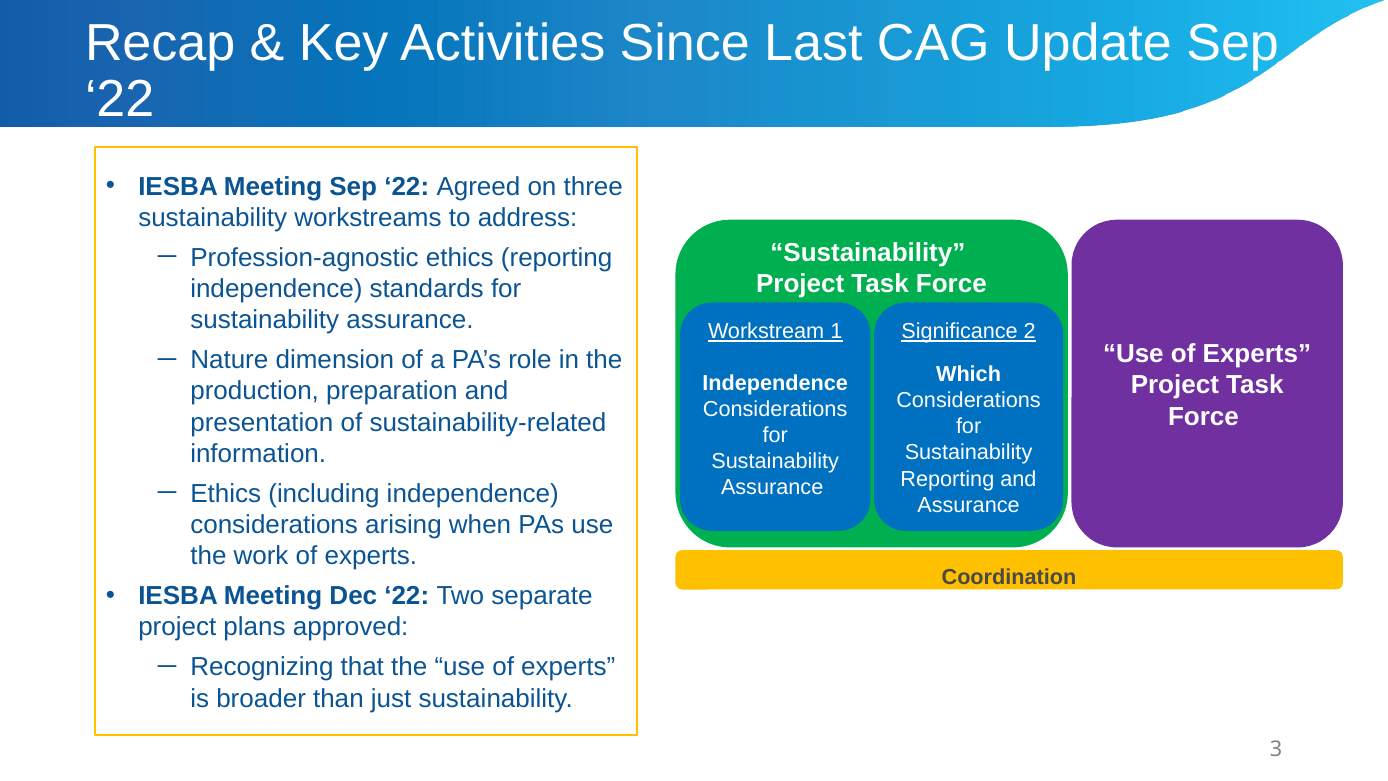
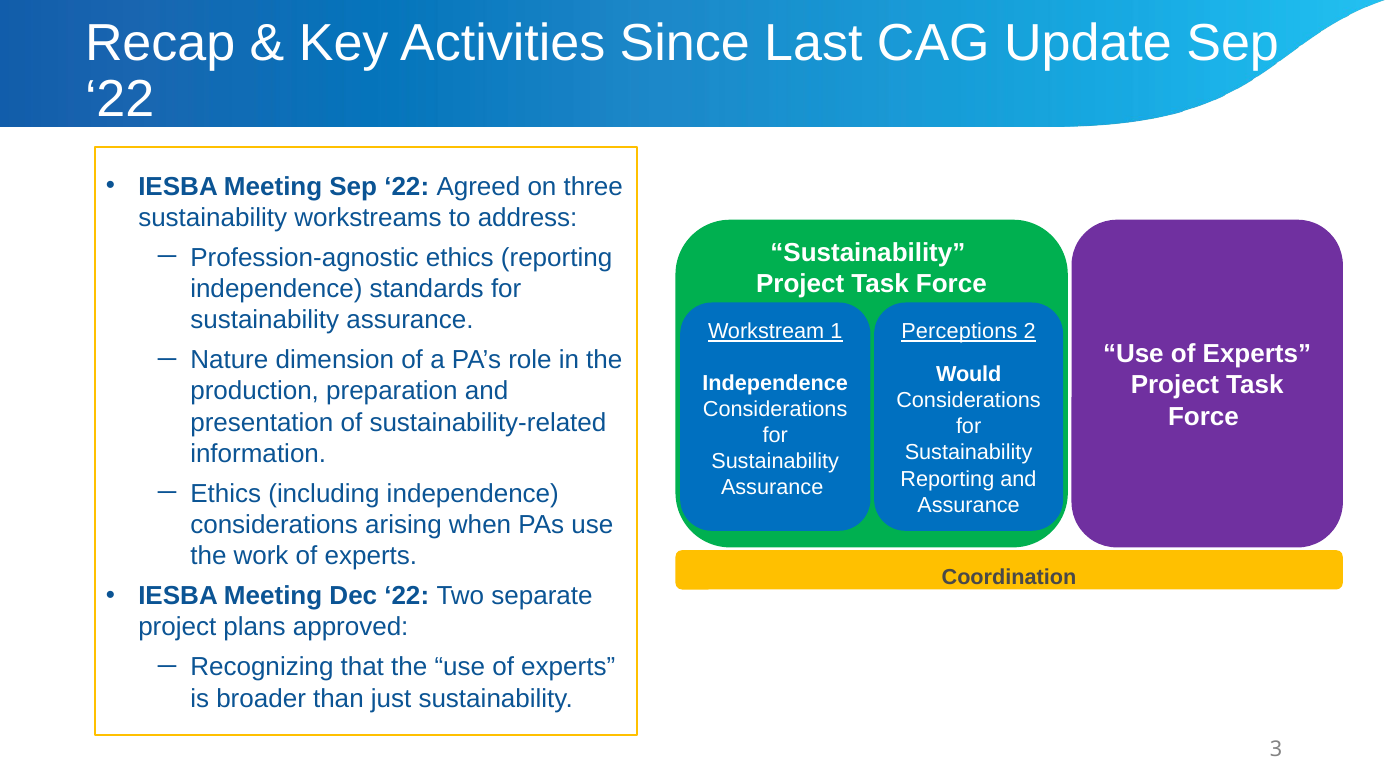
Significance: Significance -> Perceptions (959, 331)
Which: Which -> Would (969, 375)
